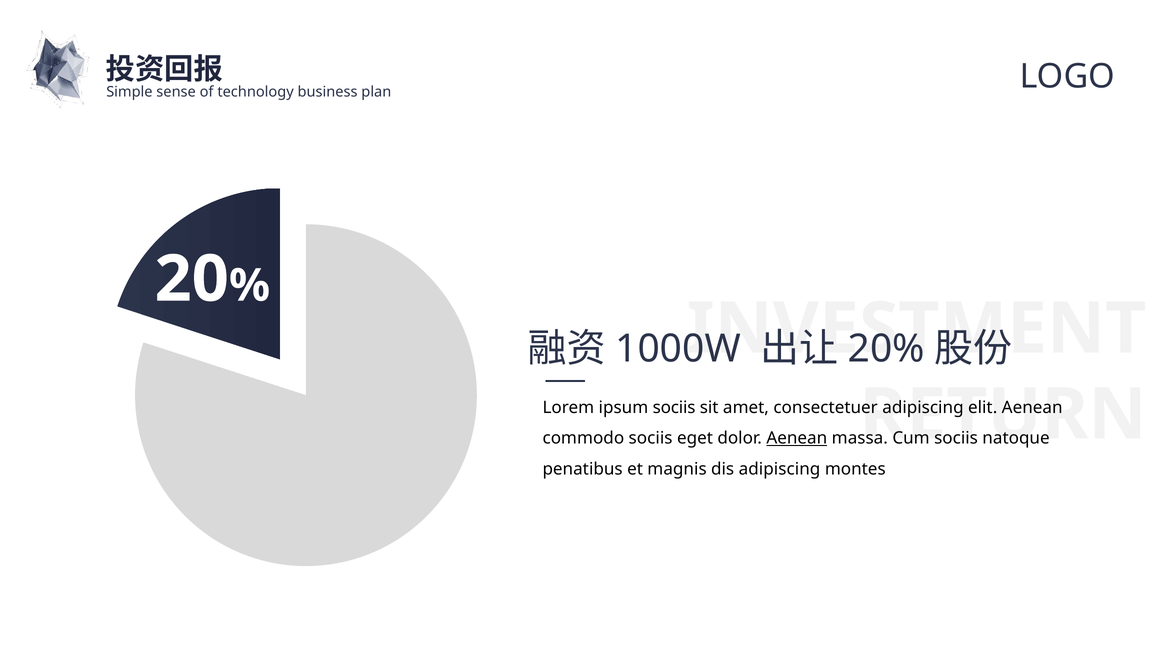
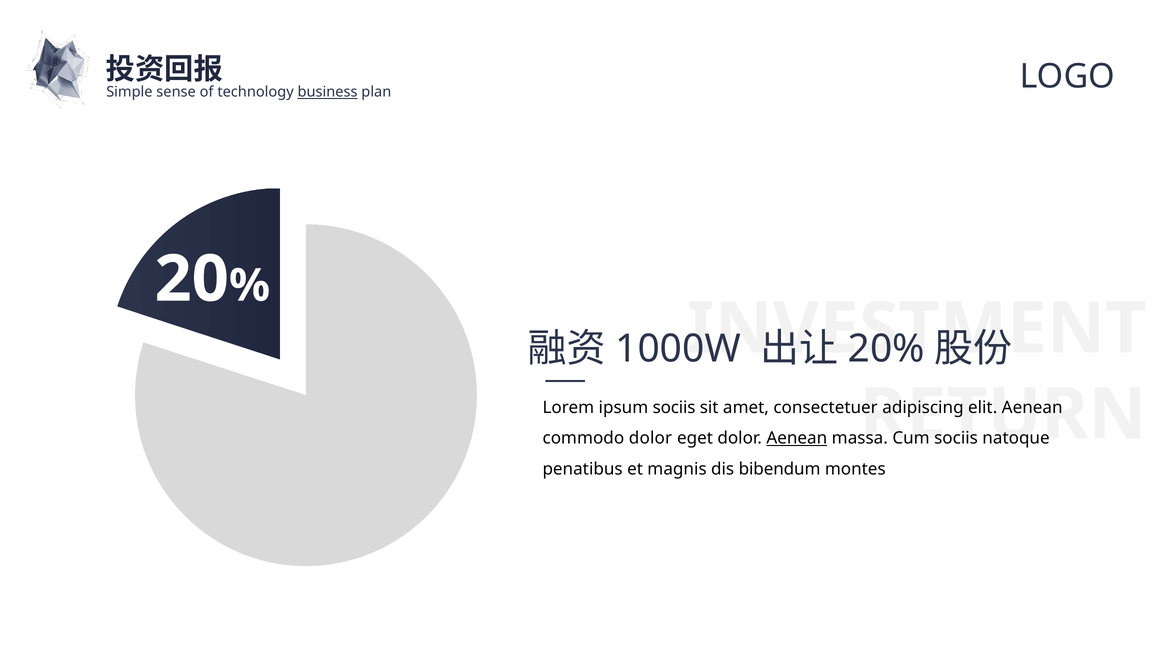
business underline: none -> present (328, 92)
commodo sociis: sociis -> dolor (651, 438)
dis adipiscing: adipiscing -> bibendum (780, 469)
